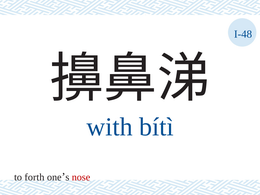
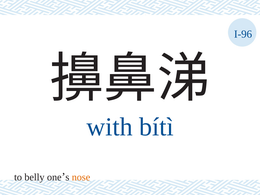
I-48: I-48 -> I-96 (243, 34)
forth: forth -> belly (34, 177)
nose colour: red -> orange (81, 177)
